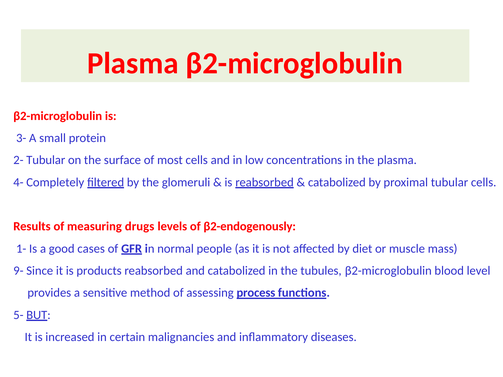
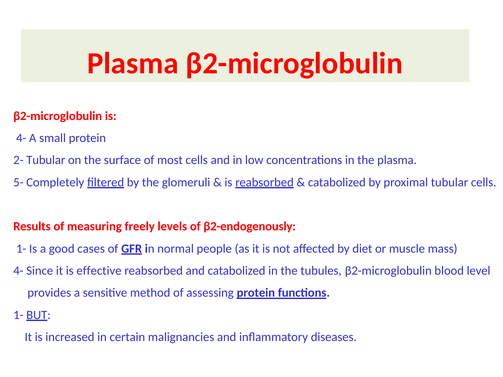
3-: 3- -> 4- (21, 138)
4-: 4- -> 5- (18, 182)
drugs: drugs -> freely (140, 227)
9-: 9- -> 4- (18, 271)
products: products -> effective (99, 271)
assessing process: process -> protein (256, 293)
5-: 5- -> 1- (18, 315)
